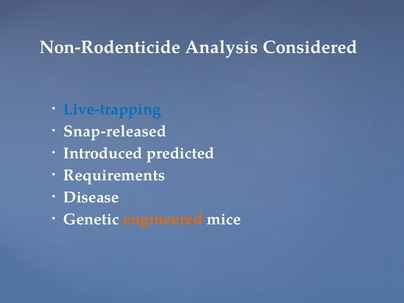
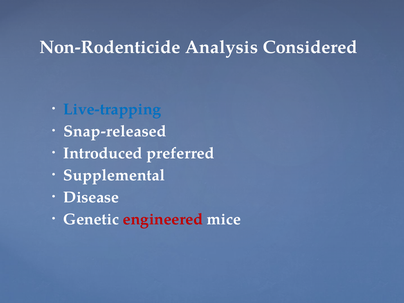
predicted: predicted -> preferred (180, 153)
Requirements: Requirements -> Supplemental (114, 175)
engineered colour: orange -> red (163, 219)
